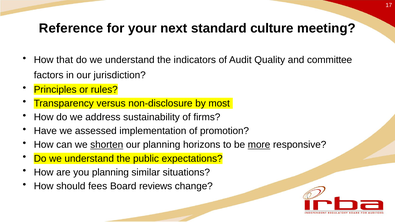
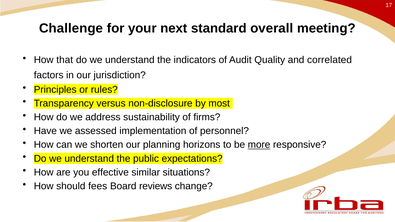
Reference: Reference -> Challenge (71, 28)
culture: culture -> overall (272, 28)
committee: committee -> correlated (329, 60)
promotion: promotion -> personnel (224, 131)
shorten underline: present -> none (107, 145)
you planning: planning -> effective (110, 172)
